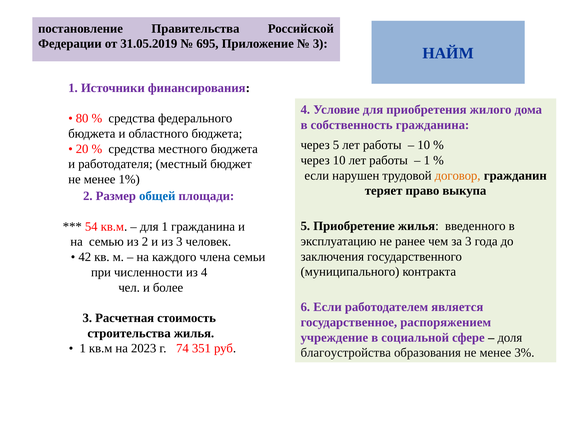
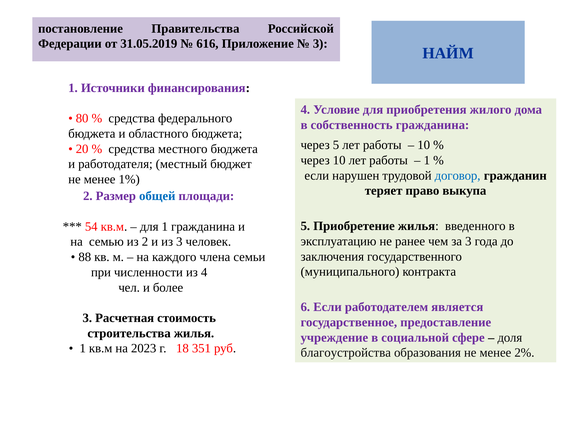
695: 695 -> 616 (207, 44)
договор colour: orange -> blue (458, 176)
42: 42 -> 88 (85, 257)
распоряжением: распоряжением -> предоставление (446, 322)
74: 74 -> 18 (182, 348)
3%: 3% -> 2% (524, 353)
